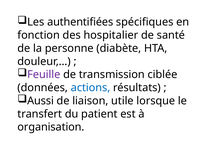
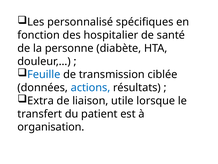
authentifiées: authentifiées -> personnalisé (80, 22)
Feuille colour: purple -> blue (44, 74)
Aussi: Aussi -> Extra (41, 100)
